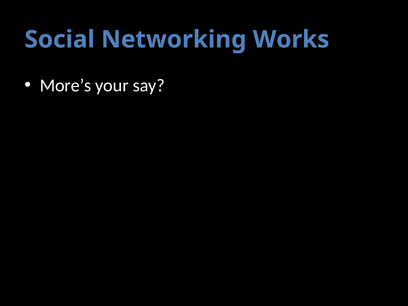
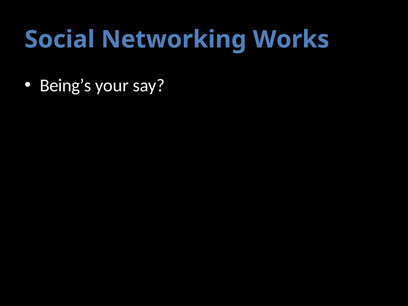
More’s: More’s -> Being’s (66, 86)
